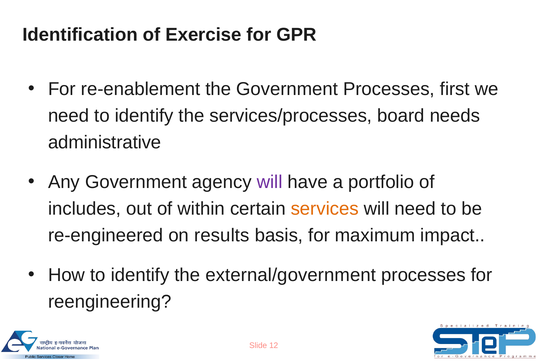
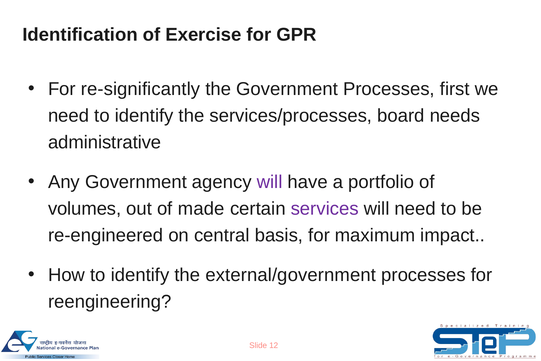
re-enablement: re-enablement -> re-significantly (141, 89)
includes: includes -> volumes (85, 209)
within: within -> made (201, 209)
services colour: orange -> purple (325, 209)
results: results -> central (222, 235)
